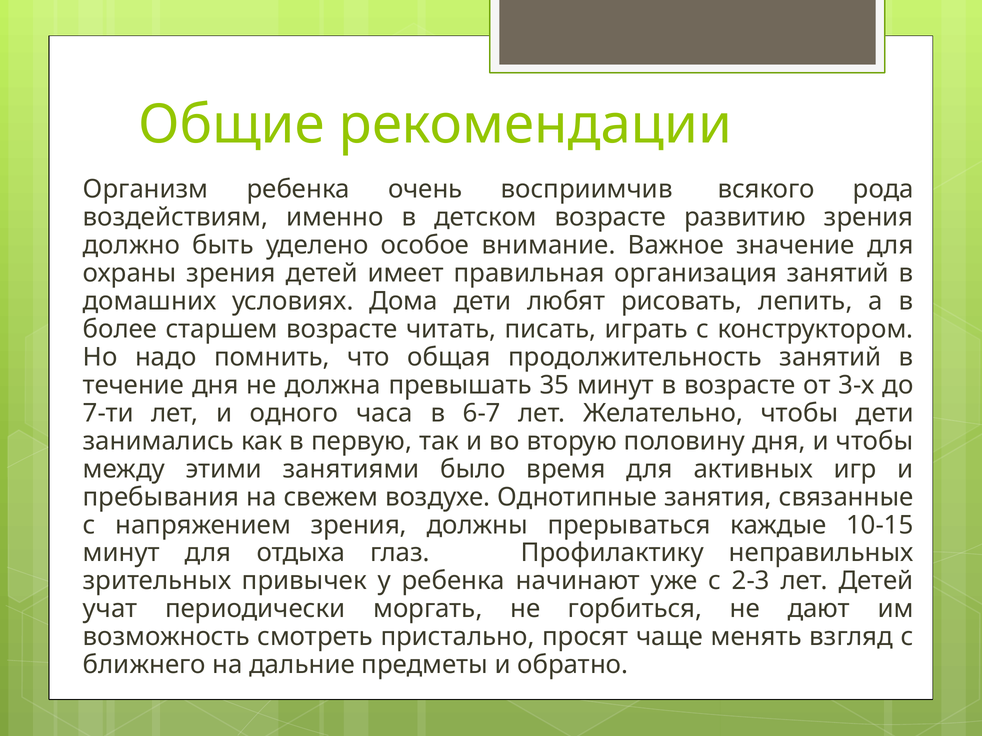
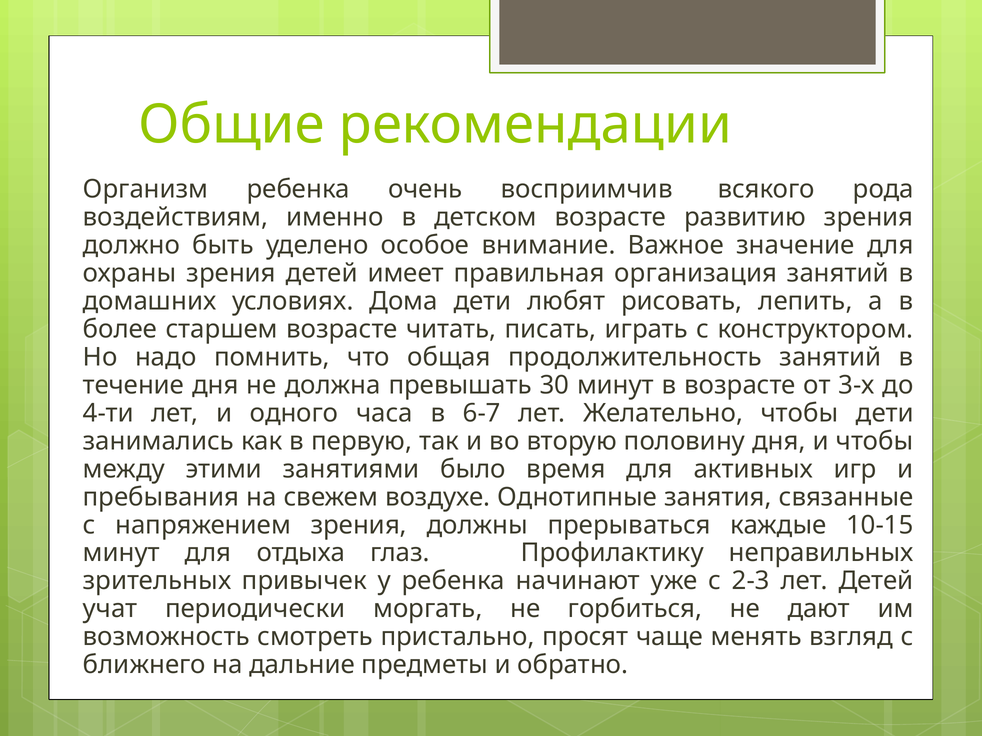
35: 35 -> 30 (554, 385)
7-ти: 7-ти -> 4-ти (108, 413)
